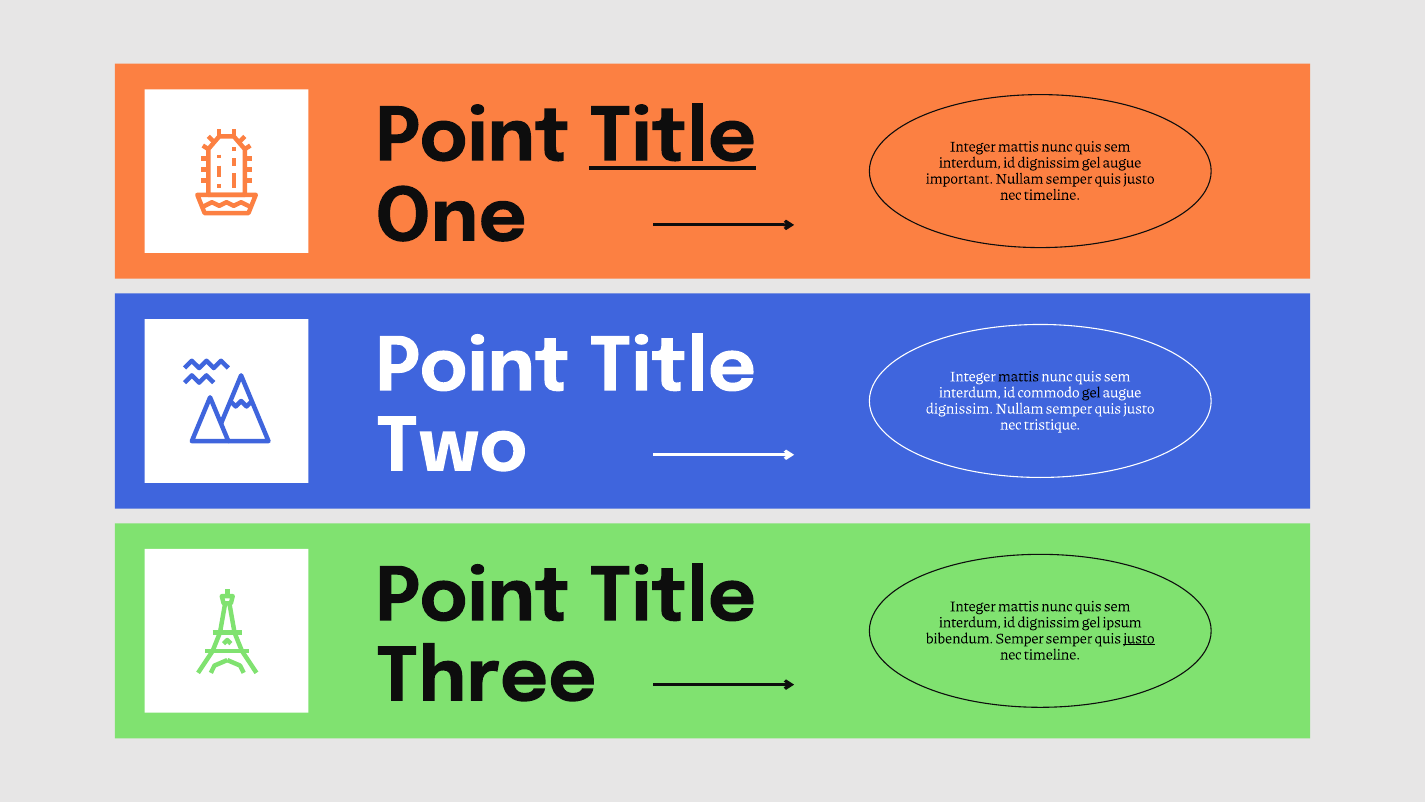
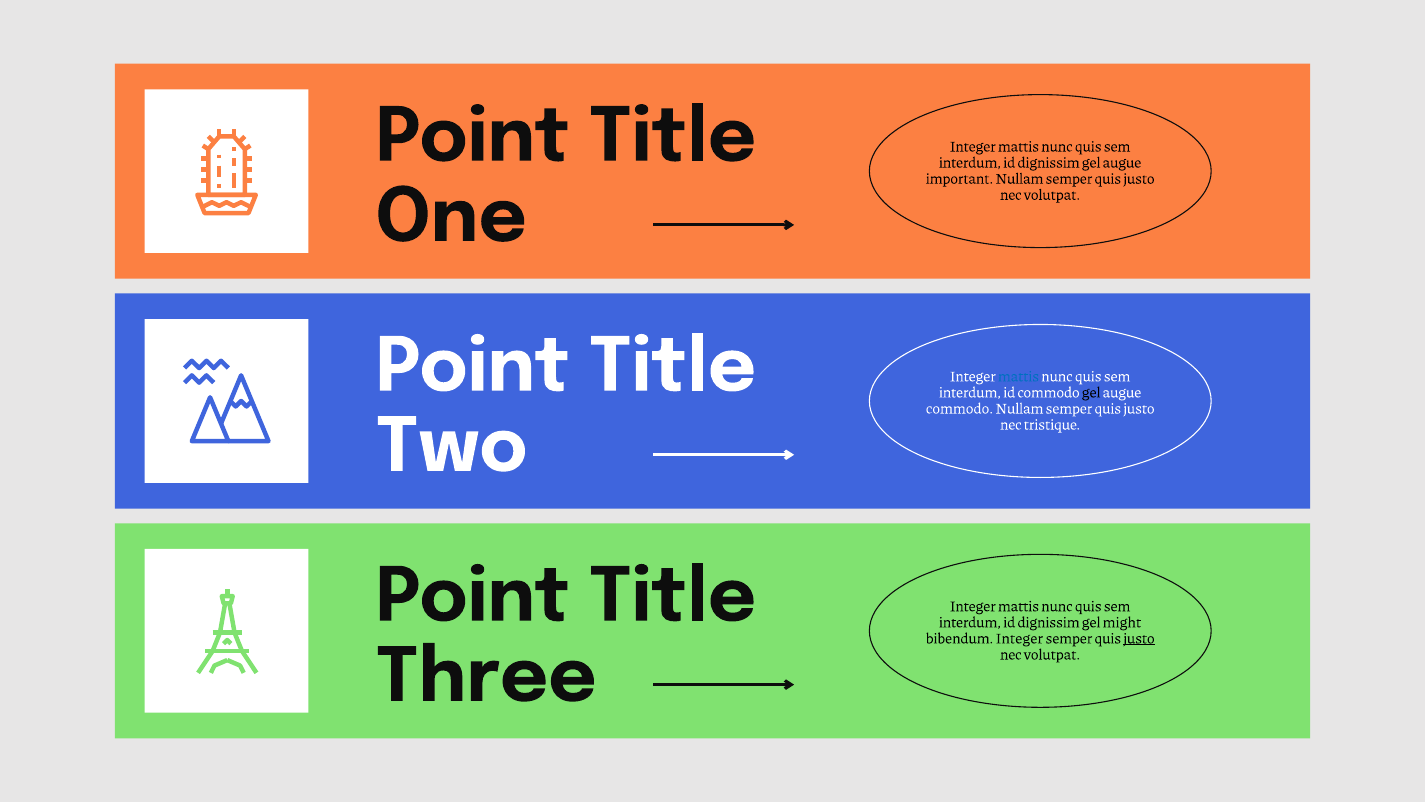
Title underline: present -> none (672, 136)
timeline: timeline -> volutpat (1052, 195)
mattis colour: black -> blue (1019, 376)
dignissim: dignissim -> commodo (959, 408)
ipsum: ipsum -> might (1122, 622)
bibendum Semper: Semper -> Integer (1019, 638)
timeline: timeline -> volutpat (1052, 654)
